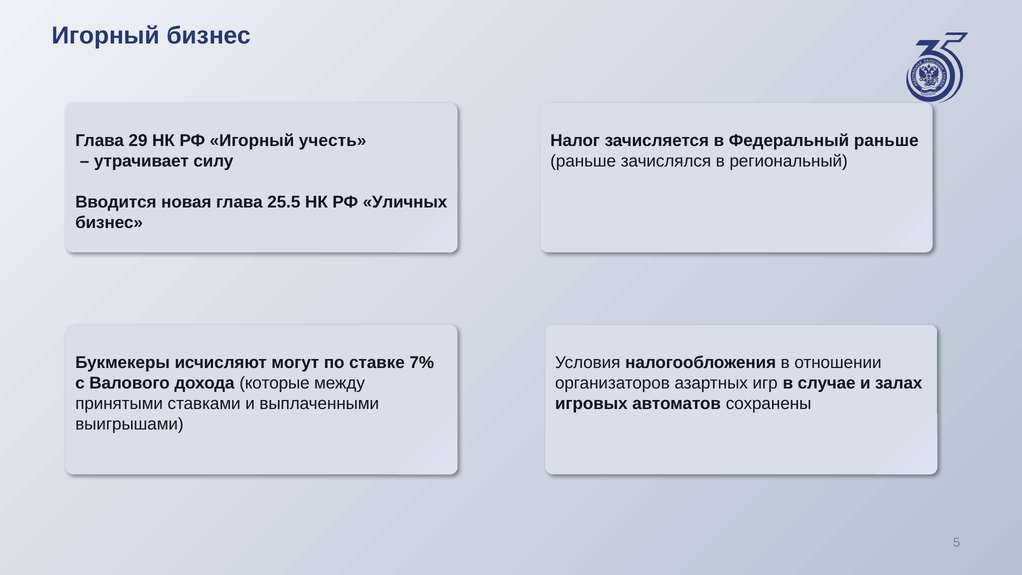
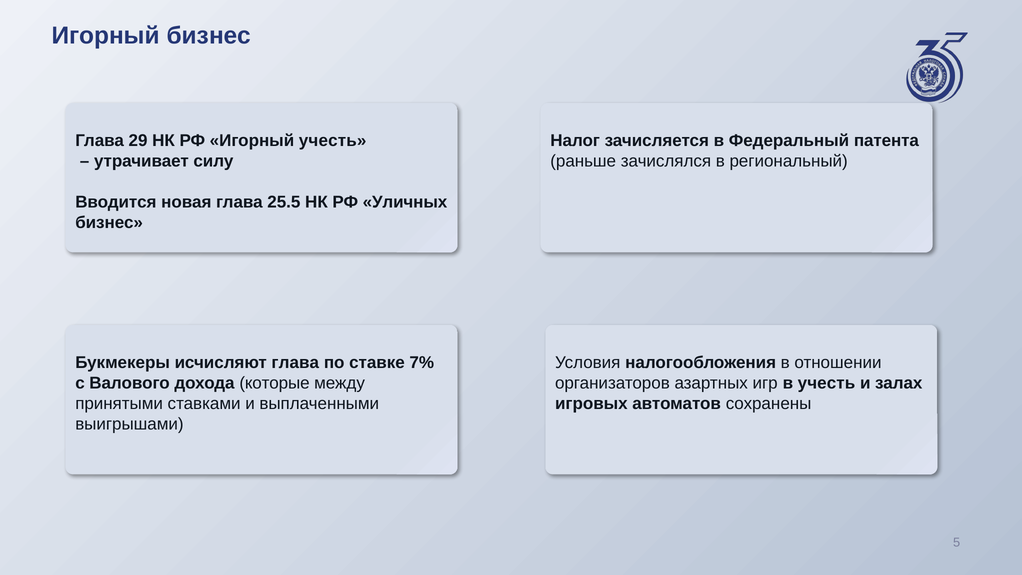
Федеральный раньше: раньше -> патента (886, 141)
исчисляют могут: могут -> глава (295, 363)
в случае: случае -> учесть (826, 383)
